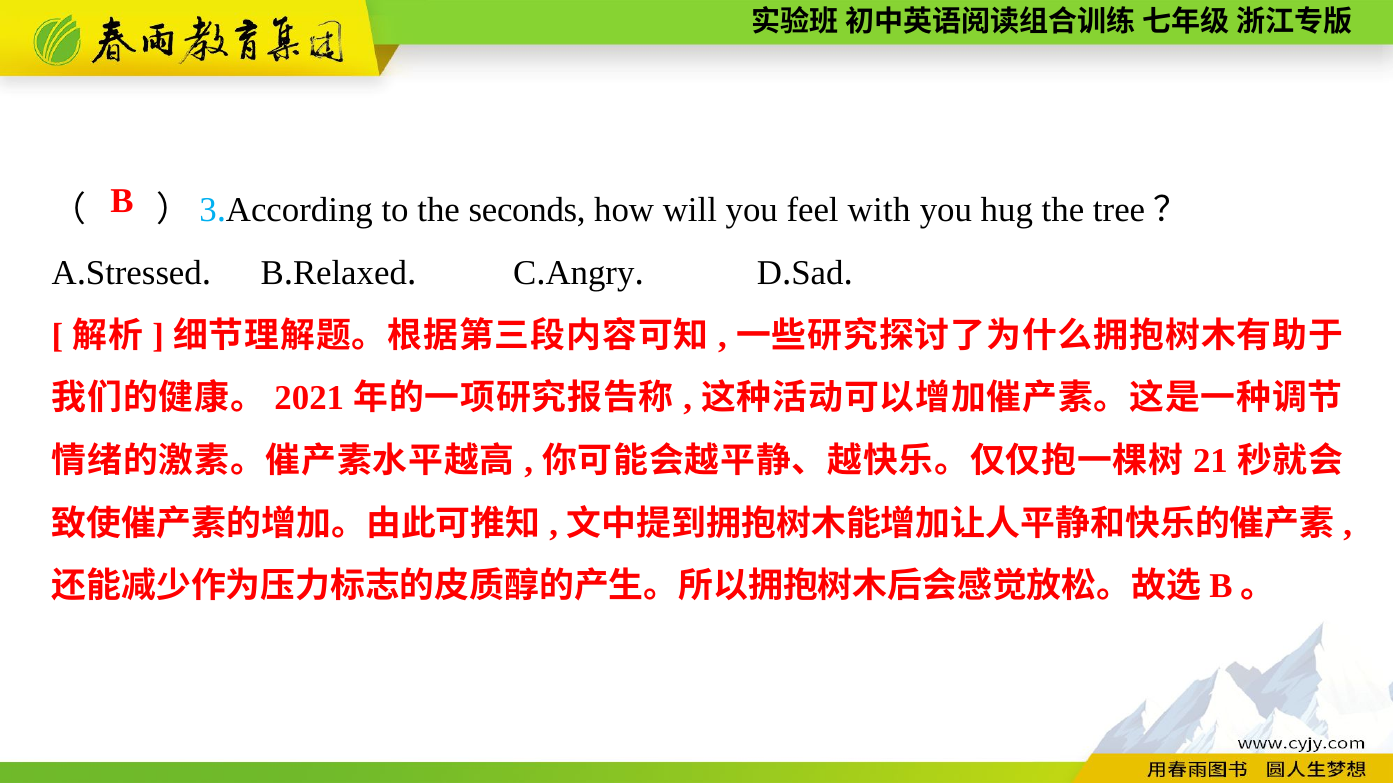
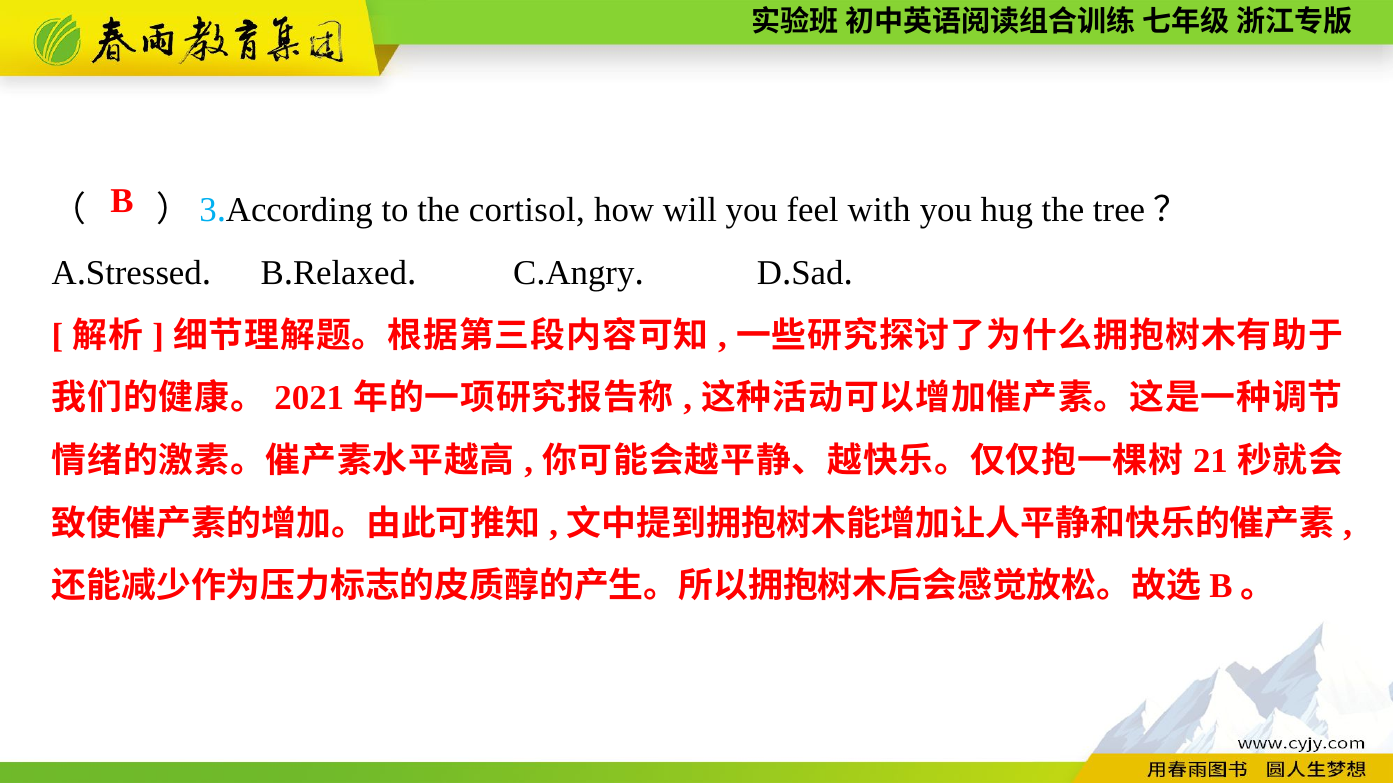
seconds: seconds -> cortisol (527, 211)
